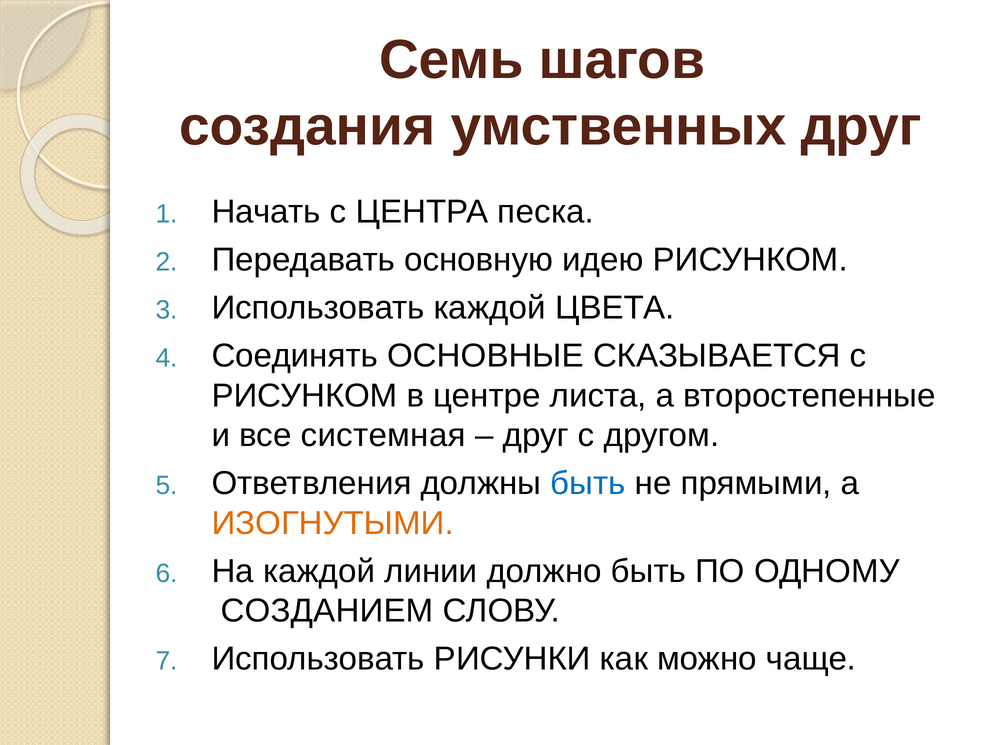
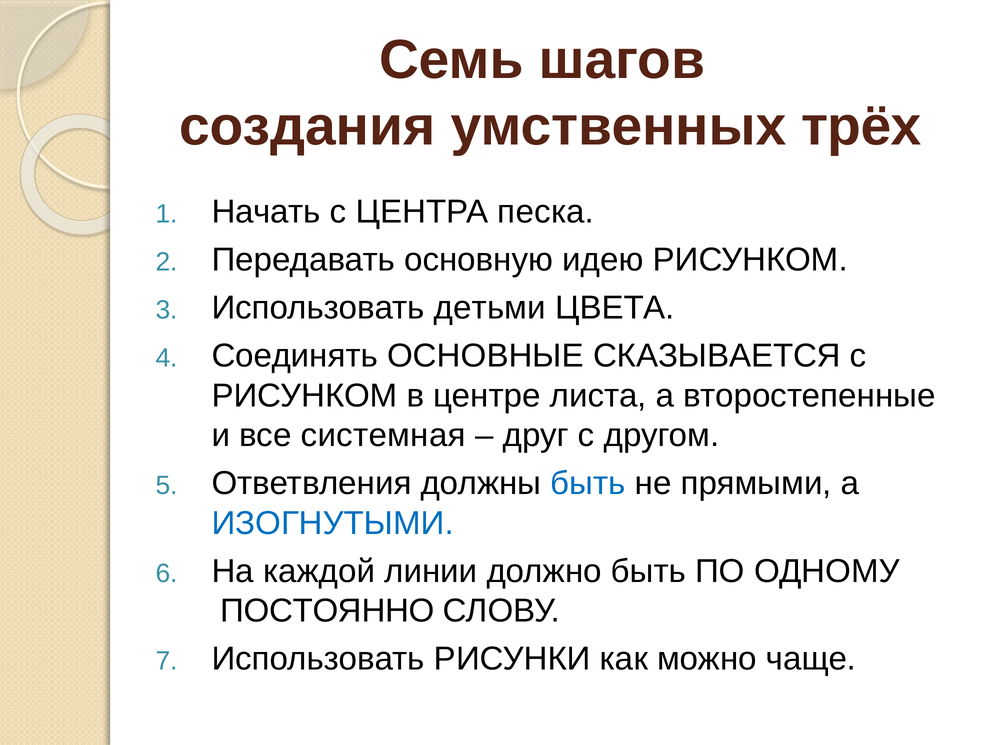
умственных друг: друг -> трёх (861, 126)
Использовать каждой: каждой -> детьми (490, 308)
ИЗОГНУТЫМИ colour: orange -> blue (333, 523)
СОЗДАНИЕМ: СОЗДАНИЕМ -> ПОСТОЯННО (327, 611)
